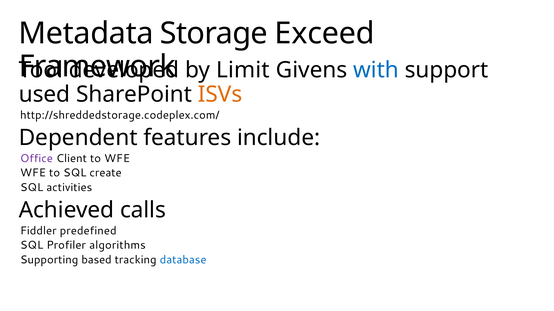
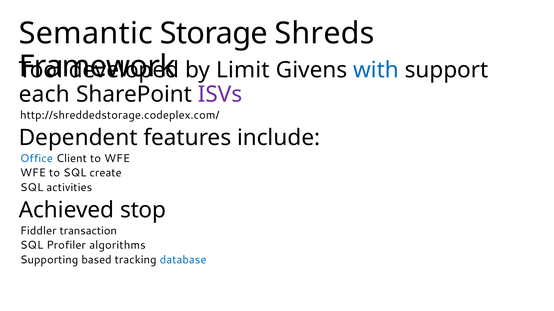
Metadata: Metadata -> Semantic (86, 34)
Exceed: Exceed -> Shreds (325, 34)
used: used -> each (44, 95)
ISVs colour: orange -> purple (220, 95)
Office colour: purple -> blue (36, 159)
calls: calls -> stop (143, 210)
predefined: predefined -> transaction (88, 231)
